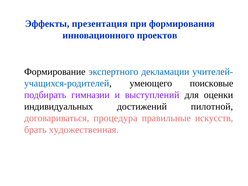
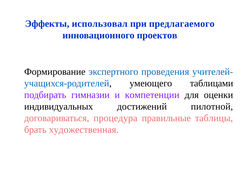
презентация: презентация -> использовал (100, 24)
формирования: формирования -> предлагаемого (182, 24)
декламации: декламации -> проведения (165, 72)
поисковые: поисковые -> таблицами (212, 83)
выступлений: выступлений -> компетенции (152, 95)
искусств: искусств -> таблицы (214, 118)
